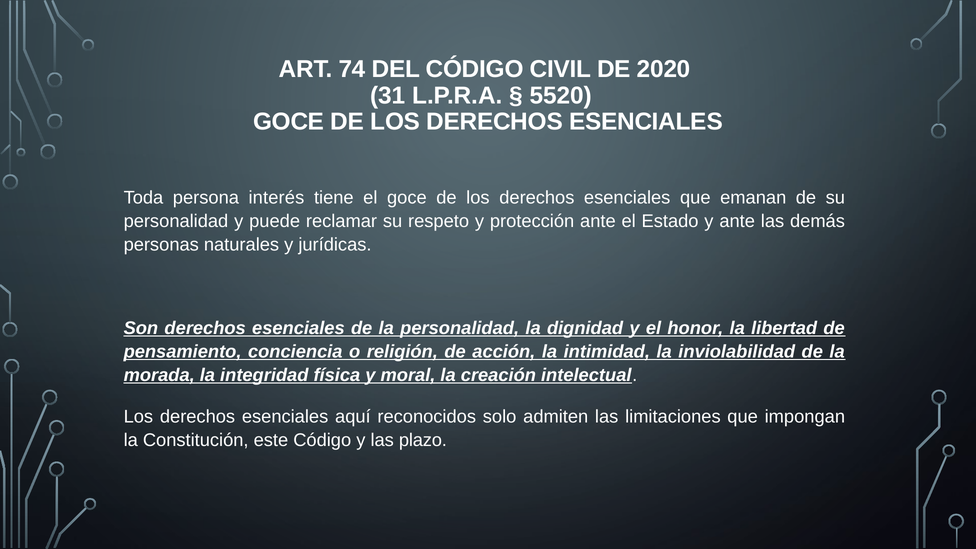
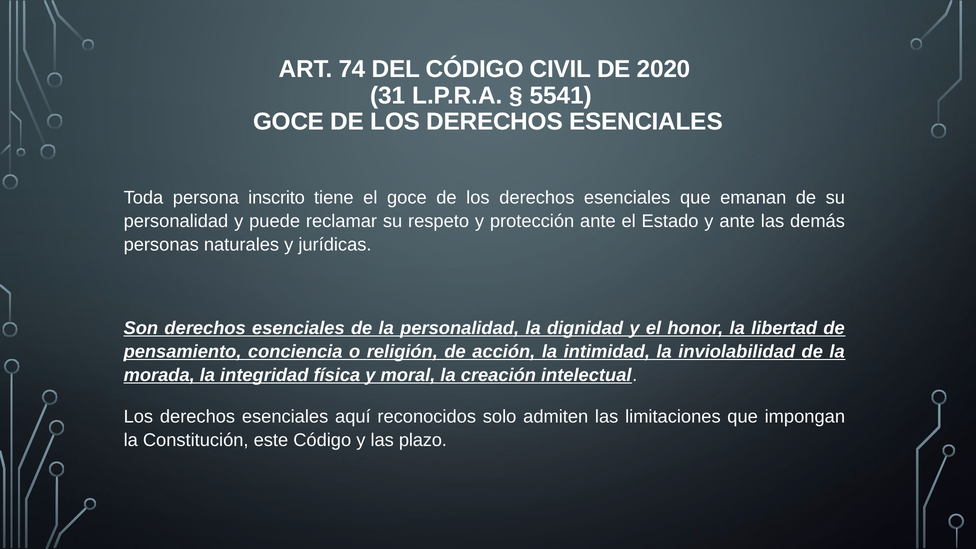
5520: 5520 -> 5541 (561, 95)
interés: interés -> inscrito (277, 198)
